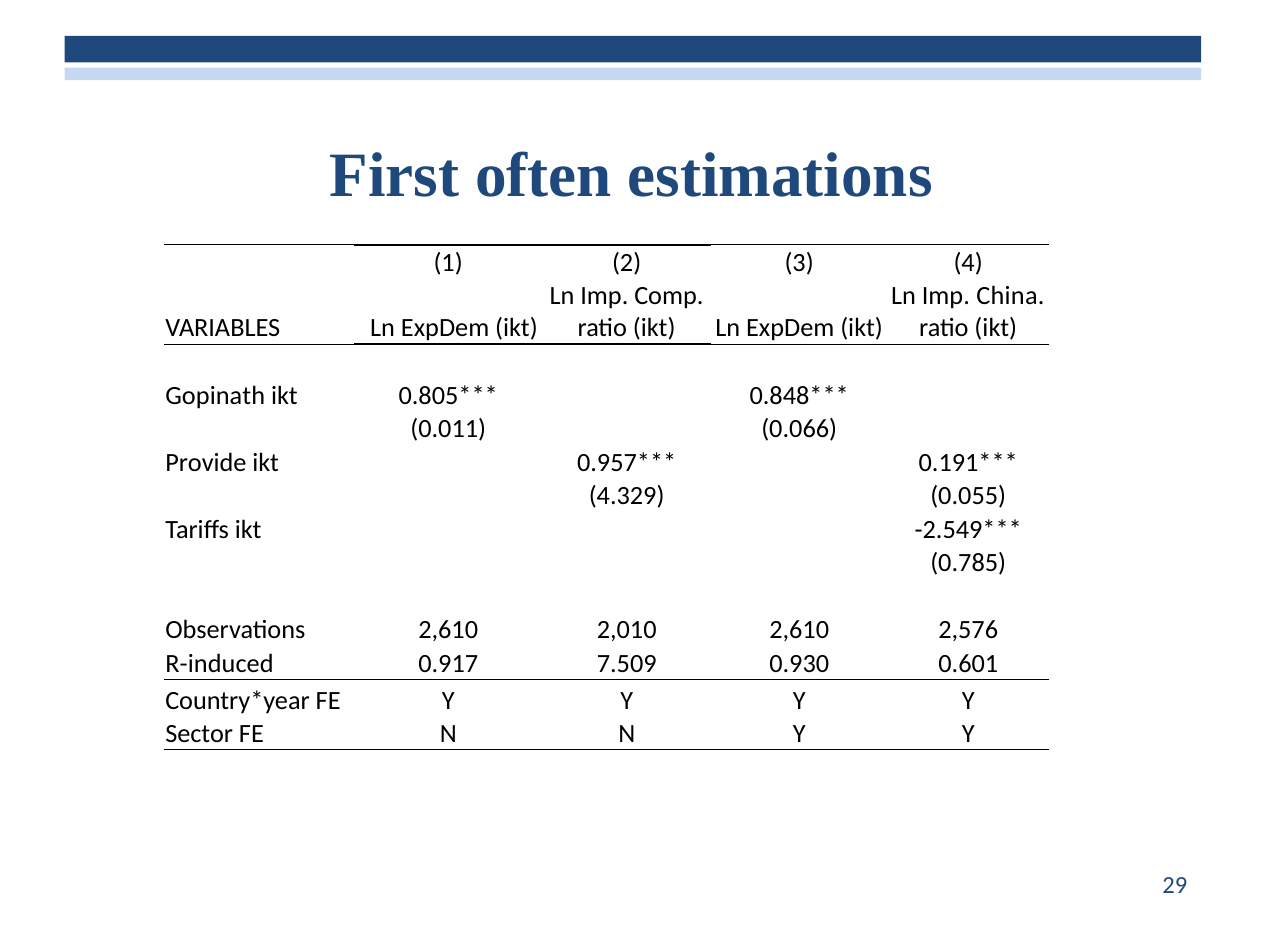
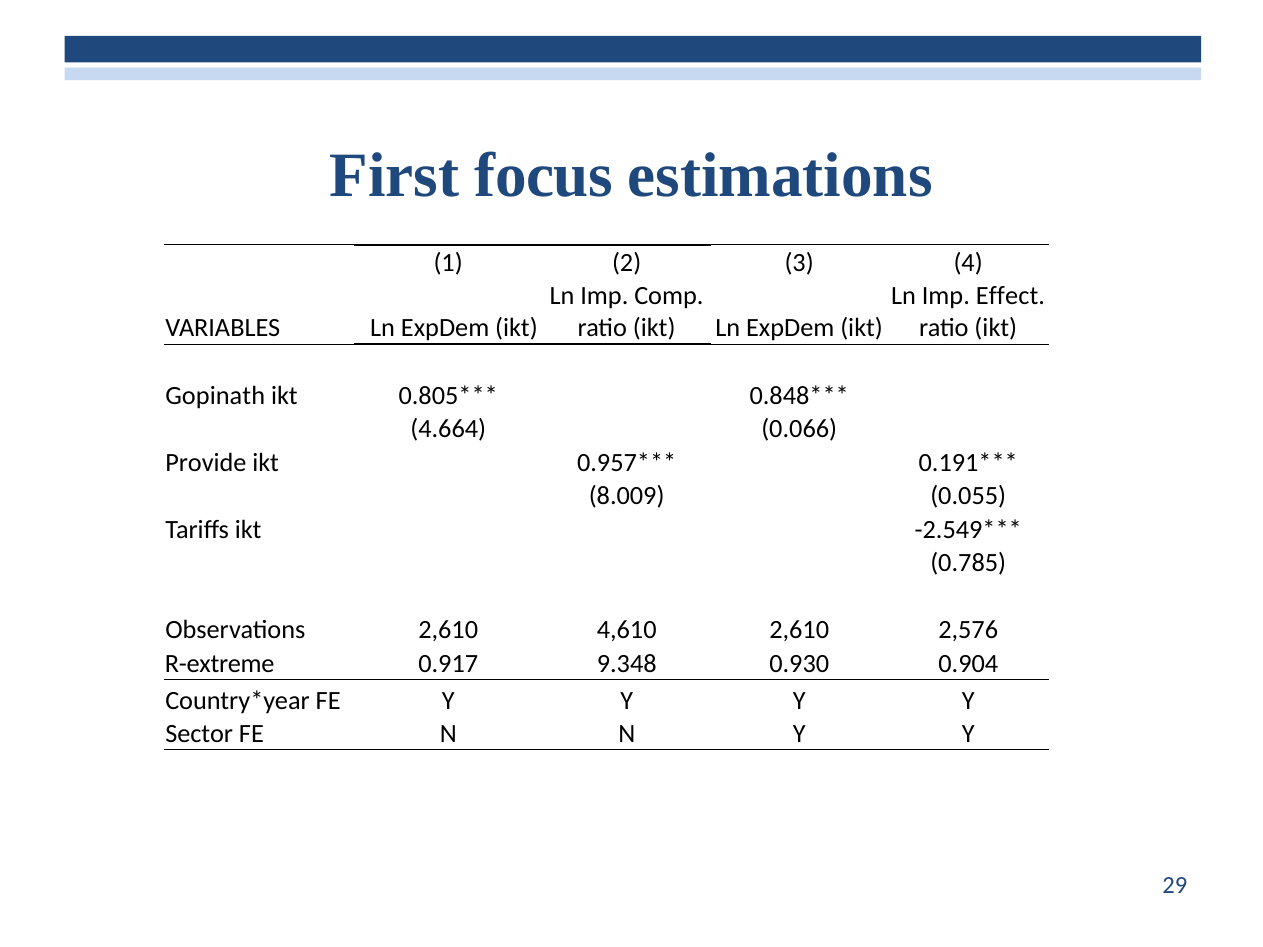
often: often -> focus (544, 176)
China: China -> Effect (1010, 296)
0.011: 0.011 -> 4.664 (448, 429)
4.329: 4.329 -> 8.009 (627, 496)
2,010: 2,010 -> 4,610 (627, 630)
R-induced: R-induced -> R-extreme (220, 664)
7.509: 7.509 -> 9.348 (627, 664)
0.601: 0.601 -> 0.904 (968, 664)
